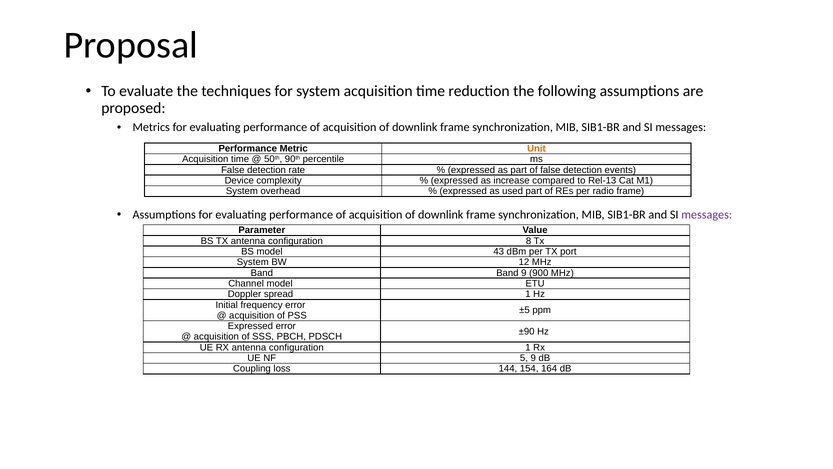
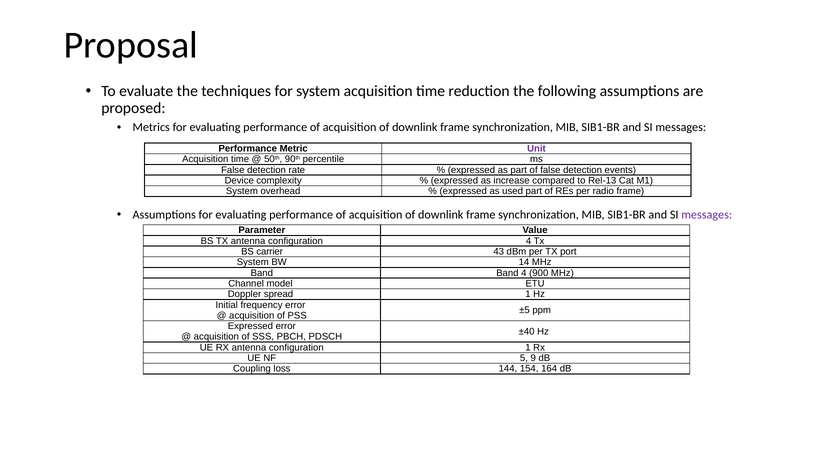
Unit colour: orange -> purple (536, 148)
configuration 8: 8 -> 4 (529, 241)
BS model: model -> carrier (270, 251)
12: 12 -> 14 (524, 262)
Band 9: 9 -> 4 (524, 273)
±90: ±90 -> ±40 (527, 331)
